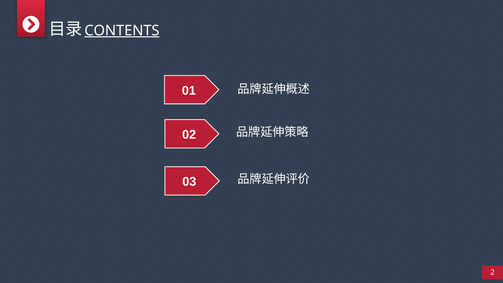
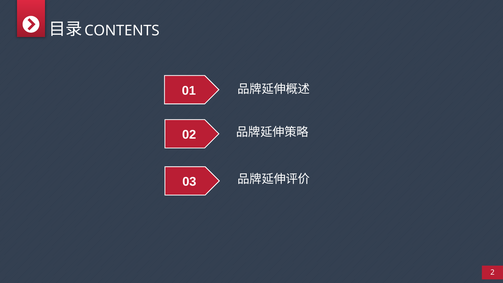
CONTENTS underline: present -> none (122, 31)
